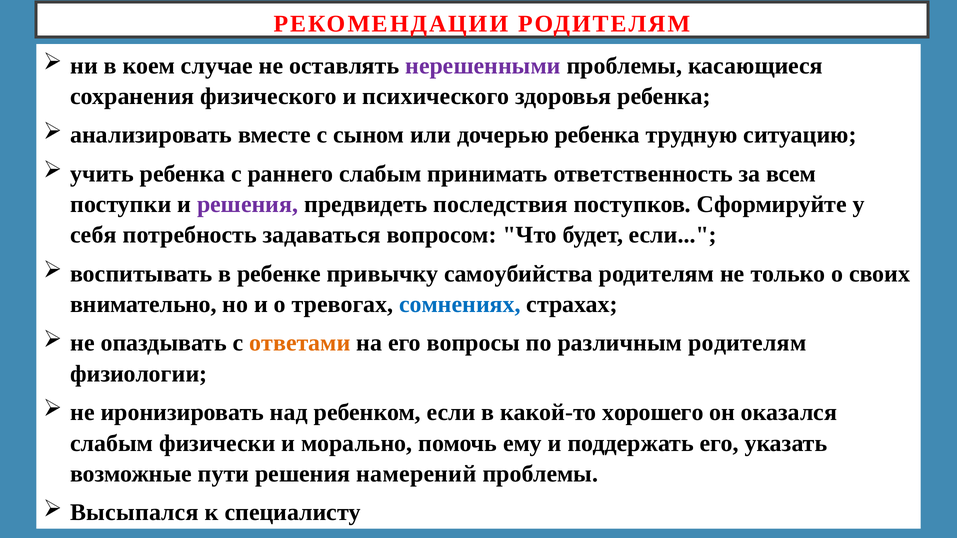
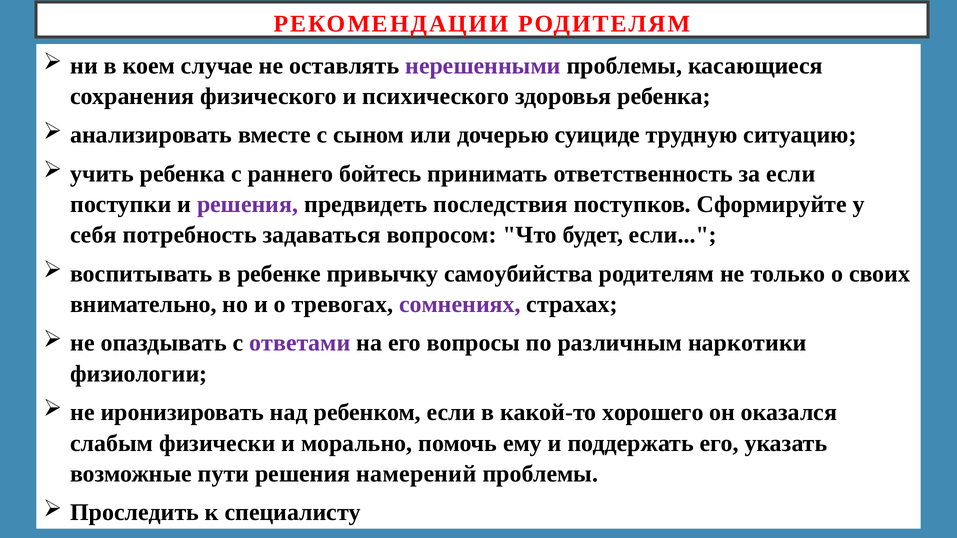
дочерью ребенка: ребенка -> суициде (597, 135)
раннего слабым: слабым -> бойтесь (380, 174)
за всем: всем -> если (791, 174)
сомнениях colour: blue -> purple (460, 305)
ответами colour: orange -> purple (300, 343)
различным родителям: родителям -> наркотики (747, 343)
Высыпался: Высыпался -> Проследить (135, 513)
